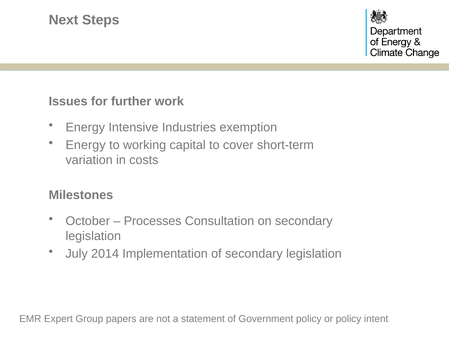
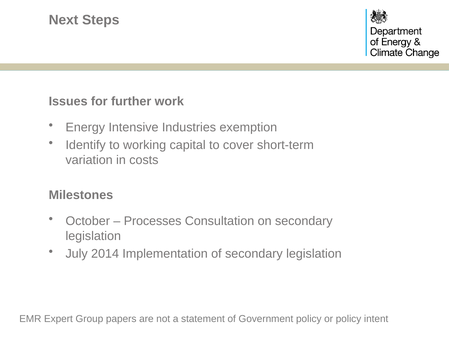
Energy: Energy -> Identify (86, 145)
